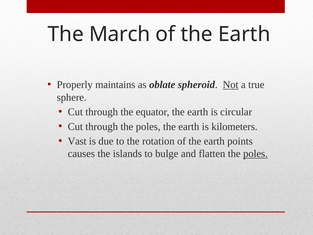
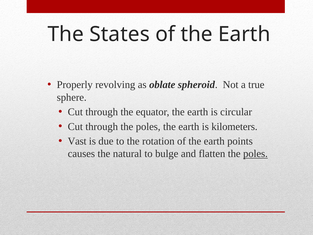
March: March -> States (120, 34)
maintains: maintains -> revolving (115, 85)
Not underline: present -> none (231, 85)
islands: islands -> natural (127, 154)
